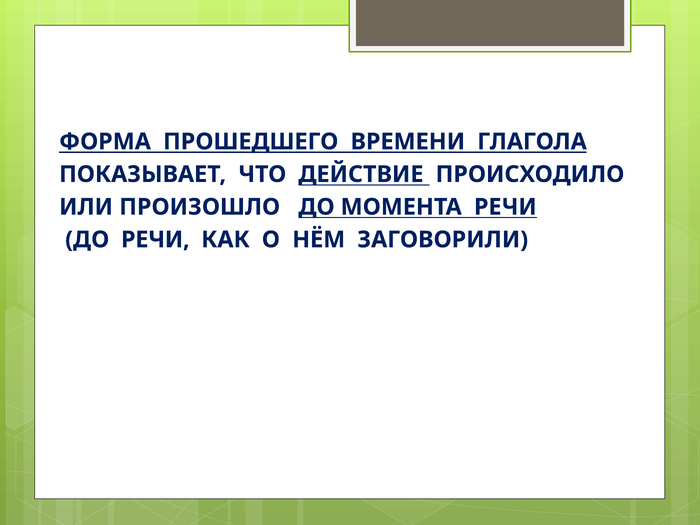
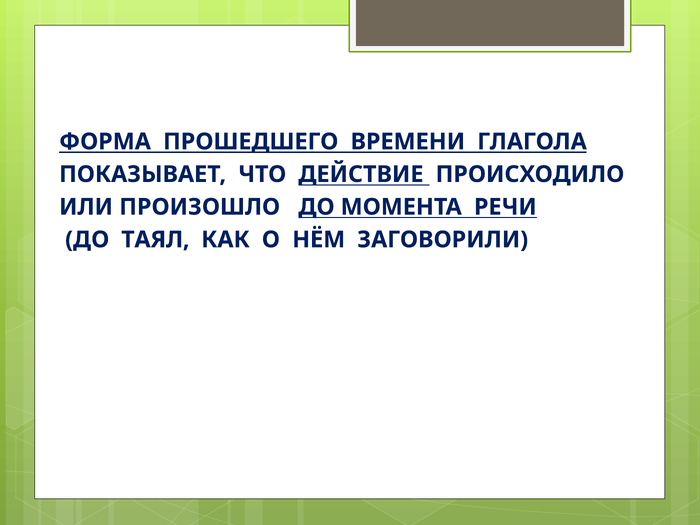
ДО РЕЧИ: РЕЧИ -> ТАЯЛ (155, 240)
